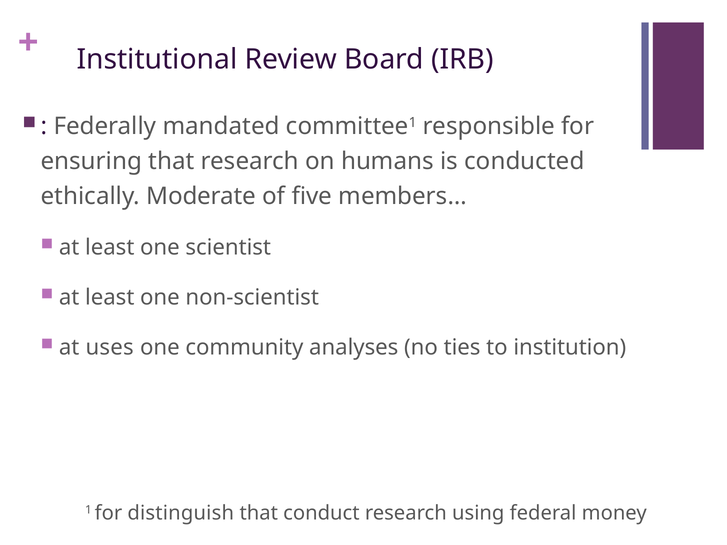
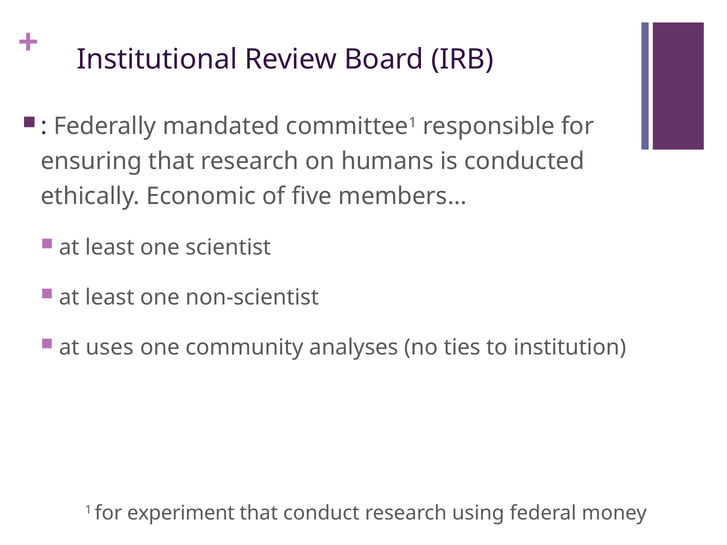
Moderate: Moderate -> Economic (201, 196)
distinguish: distinguish -> experiment (181, 513)
